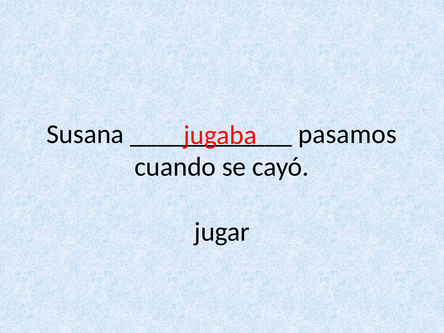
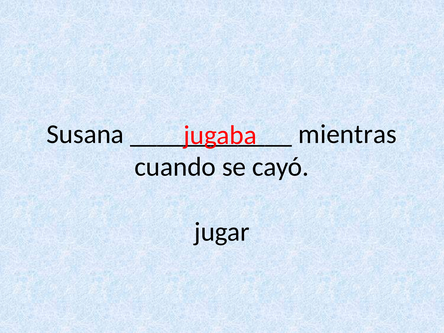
pasamos: pasamos -> mientras (348, 134)
